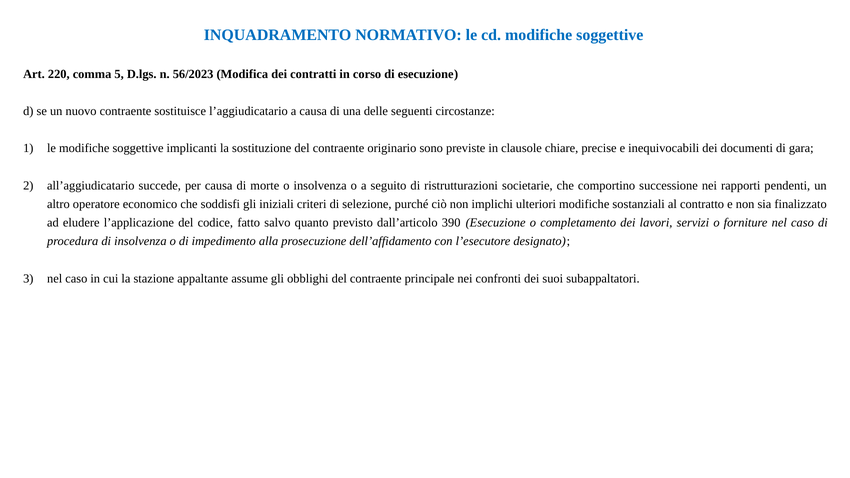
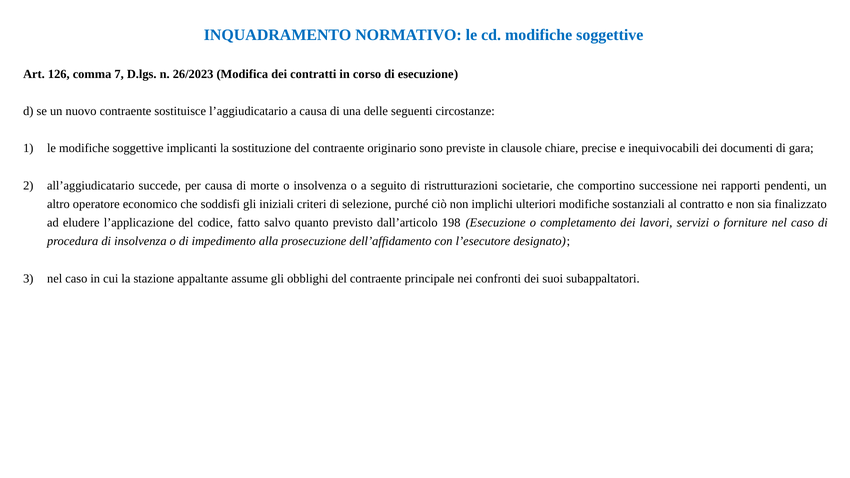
220: 220 -> 126 (59, 74)
5: 5 -> 7 (119, 74)
56/2023: 56/2023 -> 26/2023 (193, 74)
390: 390 -> 198 (451, 223)
